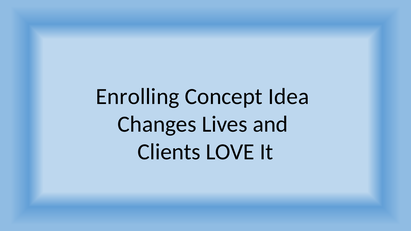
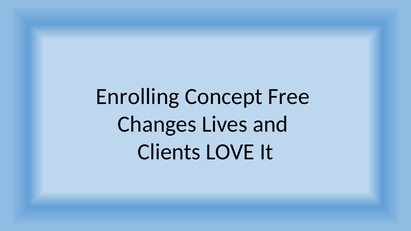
Idea: Idea -> Free (289, 97)
